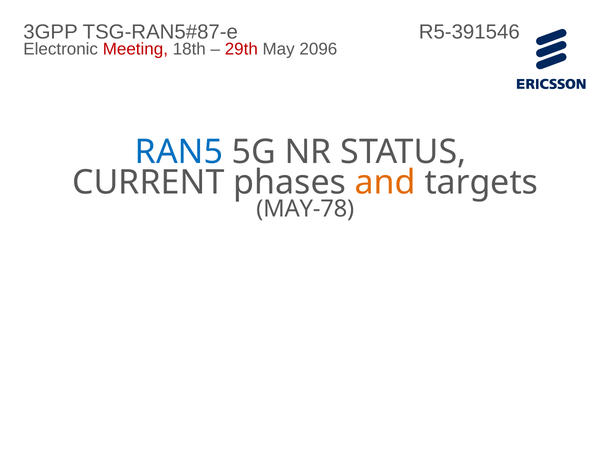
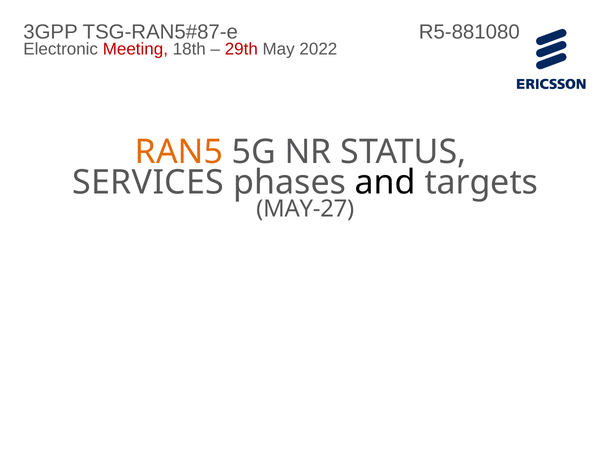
R5-391546: R5-391546 -> R5-881080 (469, 32)
2096: 2096 -> 2022 (318, 49)
RAN5 colour: blue -> orange (179, 152)
CURRENT: CURRENT -> SERVICES (148, 183)
and colour: orange -> black (385, 183)
MAY-78: MAY-78 -> MAY-27 (305, 209)
